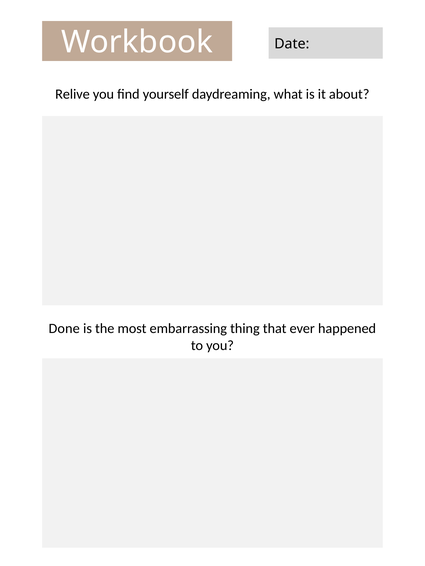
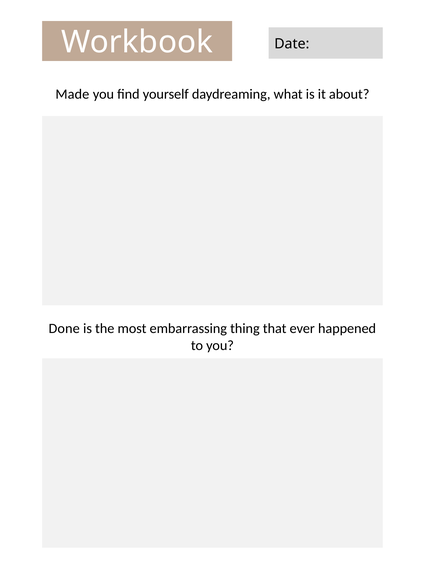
Relive: Relive -> Made (72, 94)
